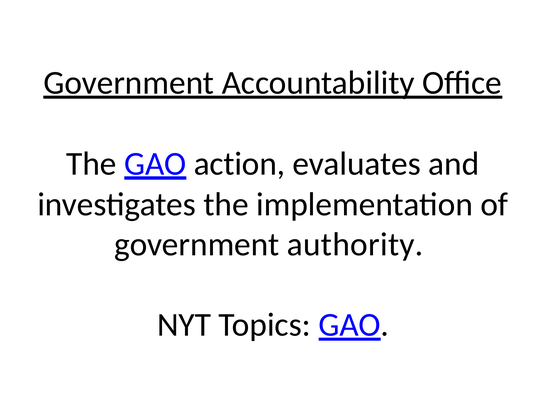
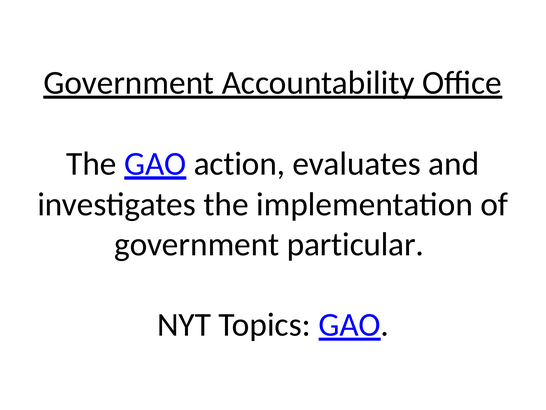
authority: authority -> particular (355, 244)
